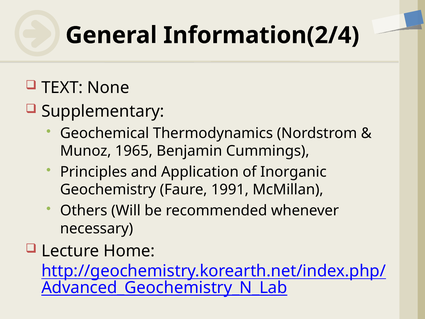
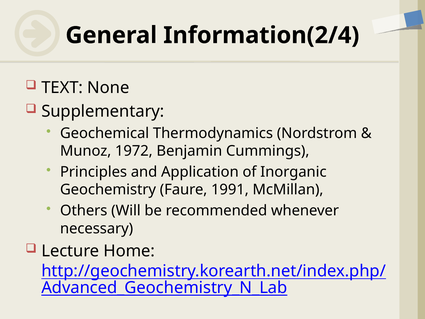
1965: 1965 -> 1972 (134, 151)
